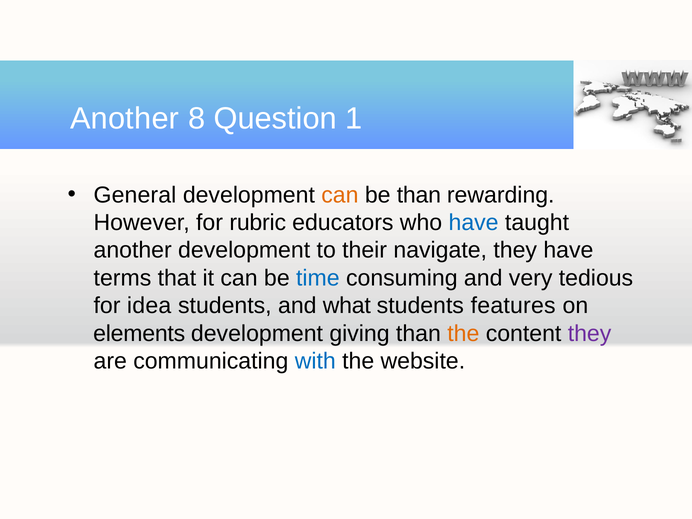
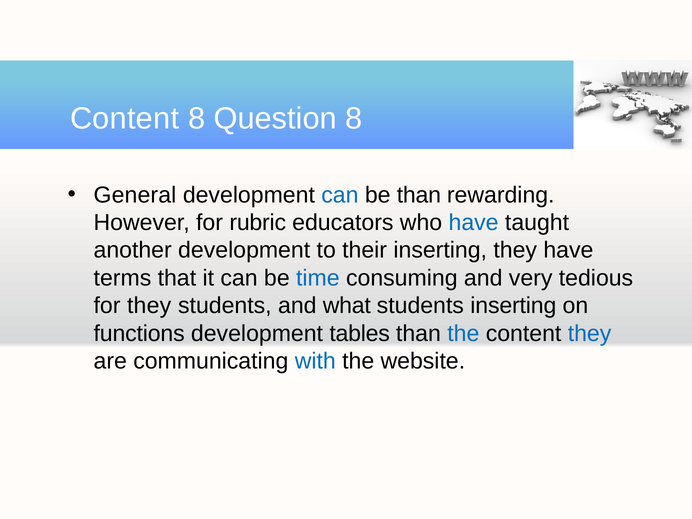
Another: Another -> Content (125, 119)
Question 1: 1 -> 8 (354, 119)
can colour: orange -> blue (340, 195)
their navigate: navigate -> inserting (440, 250)
for idea: idea -> they (149, 306)
students features: features -> inserting (513, 306)
elements: elements -> functions (139, 333)
giving: giving -> tables (360, 333)
the colour: orange -> blue (463, 333)
they colour: purple -> blue (590, 333)
